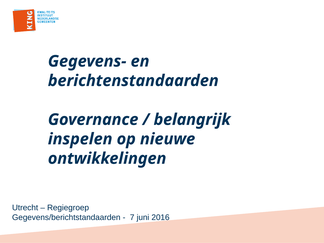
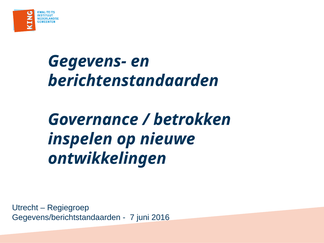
belangrijk: belangrijk -> betrokken (192, 120)
